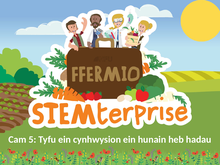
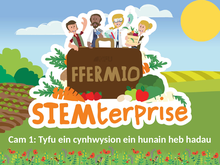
5: 5 -> 1 (32, 139)
